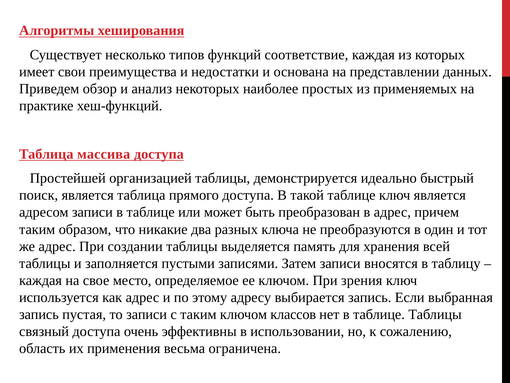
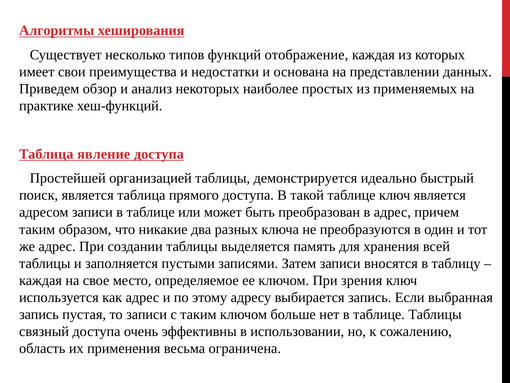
соответствие: соответствие -> отображение (306, 55)
массива: массива -> явление (104, 154)
классов: классов -> больше (293, 314)
